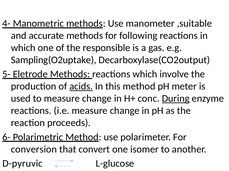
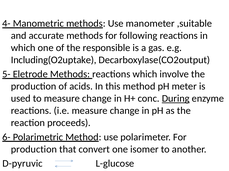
Sampling(O2uptake: Sampling(O2uptake -> Including(O2uptake (54, 60)
acids underline: present -> none (81, 87)
conversion: conversion -> production (34, 150)
